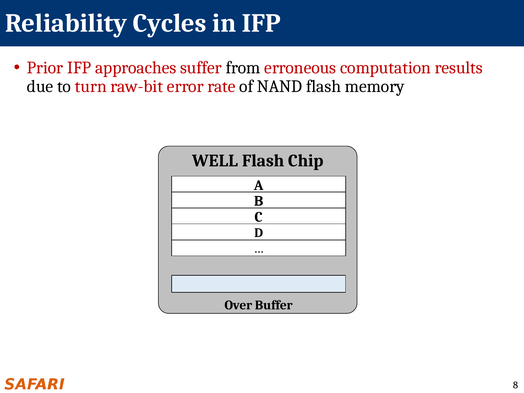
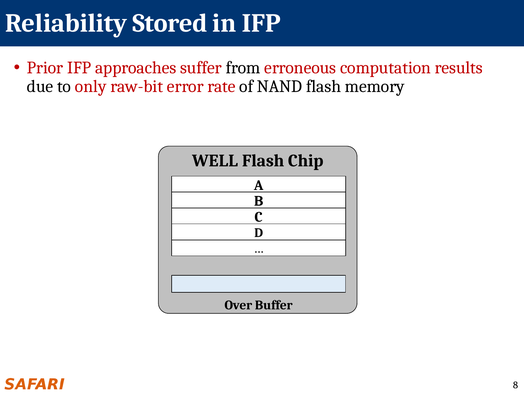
Cycles: Cycles -> Stored (170, 23)
turn: turn -> only (91, 87)
